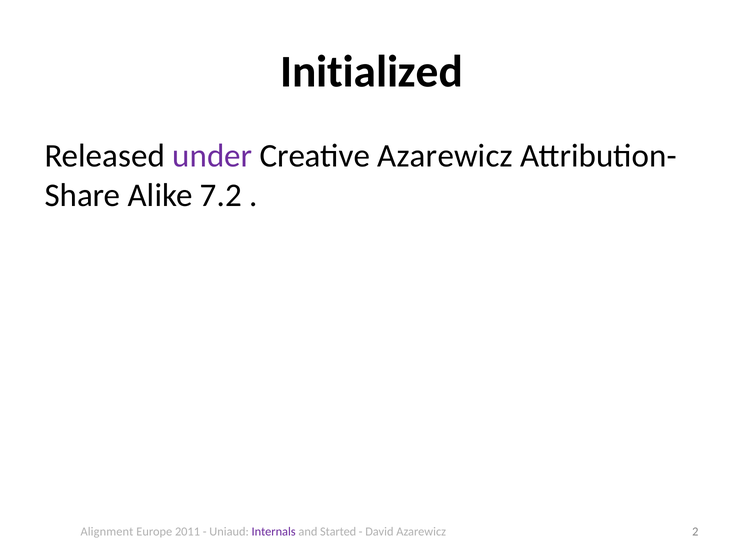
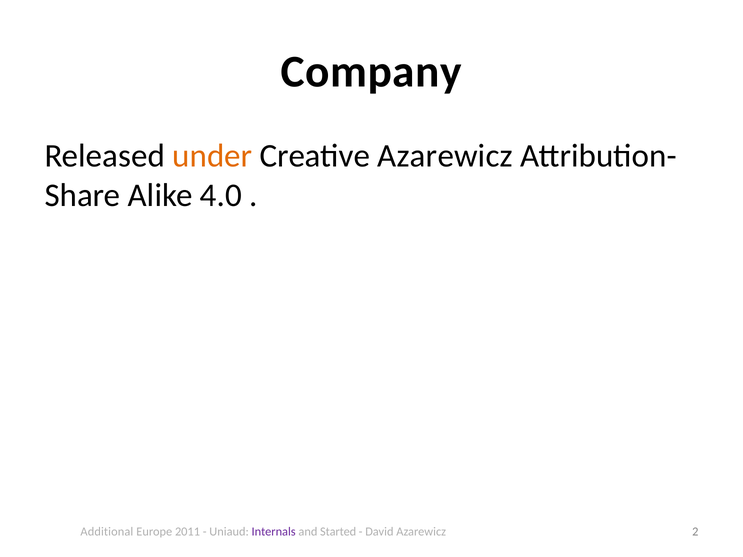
Initialized: Initialized -> Company (371, 72)
under colour: purple -> orange (212, 156)
7.2: 7.2 -> 4.0 (221, 196)
Alignment: Alignment -> Additional (107, 532)
